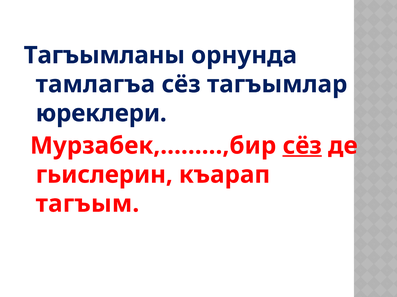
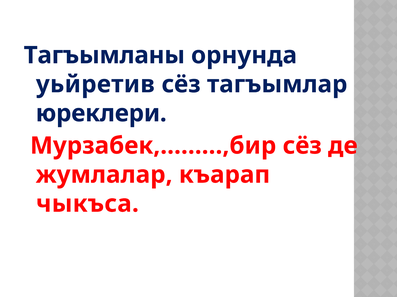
тамлагъа: тамлагъа -> уьйретив (95, 85)
сёз underline: present -> none (302, 146)
гьислерин: гьислерин -> жумлалар (104, 175)
тагъым: тагъым -> чыкъса (87, 204)
